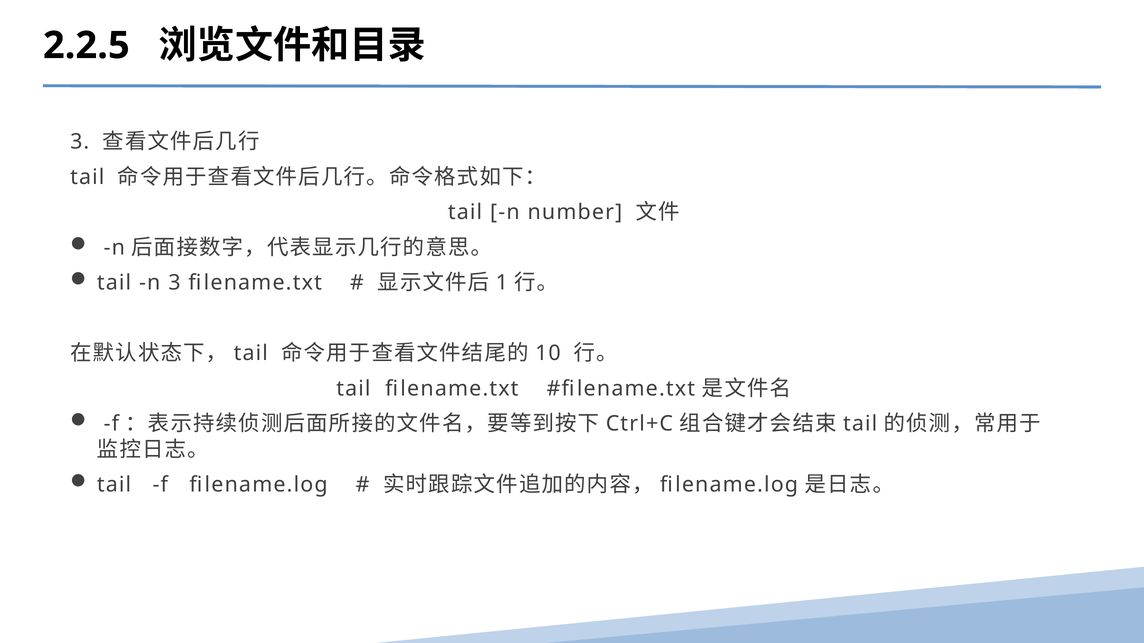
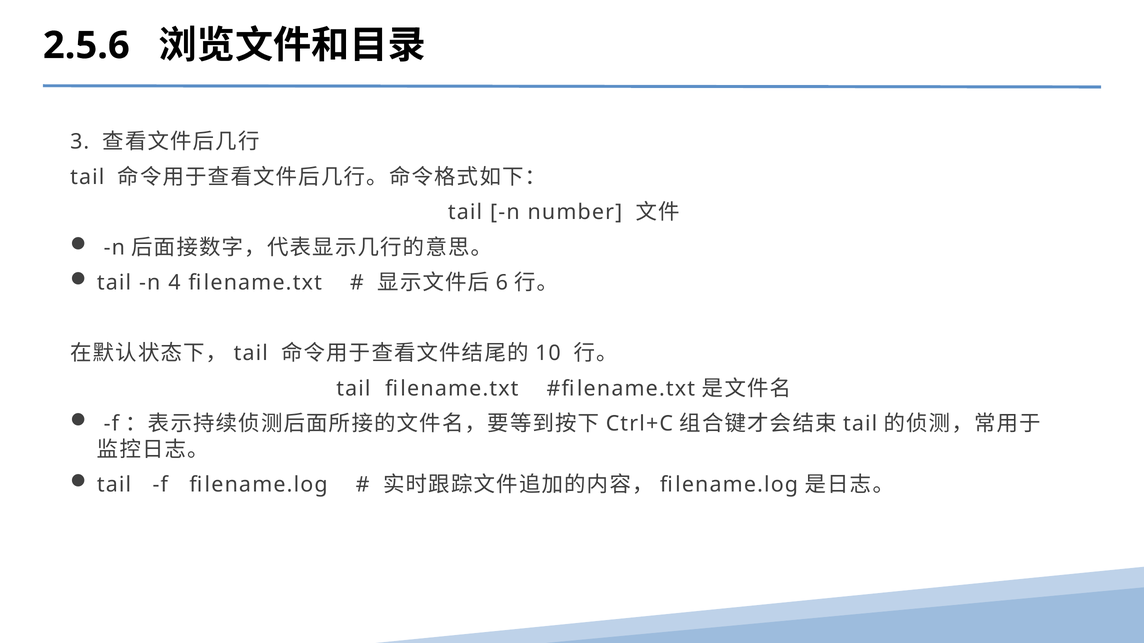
2.2.5: 2.2.5 -> 2.5.6 (86, 46)
n 3: 3 -> 4 (174, 283)
1: 1 -> 6 (502, 283)
